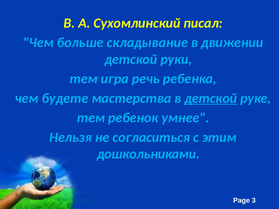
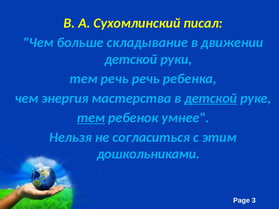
тем игра: игра -> речь (115, 79)
будете: будете -> энергия (65, 98)
тем underline: none -> present (91, 118)
